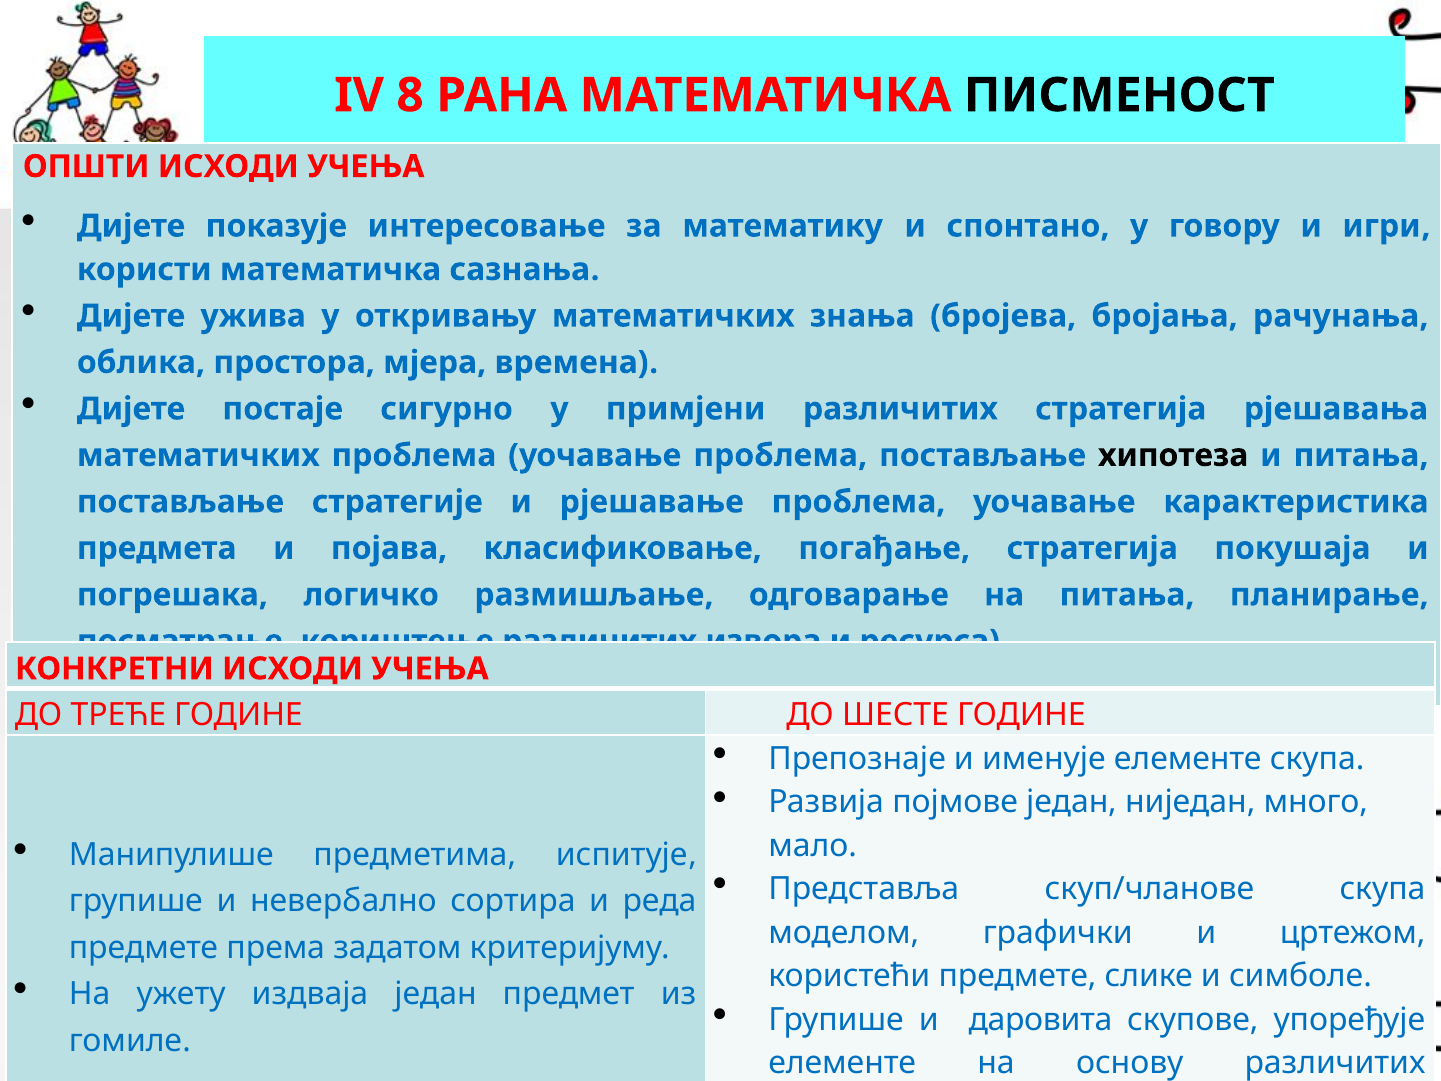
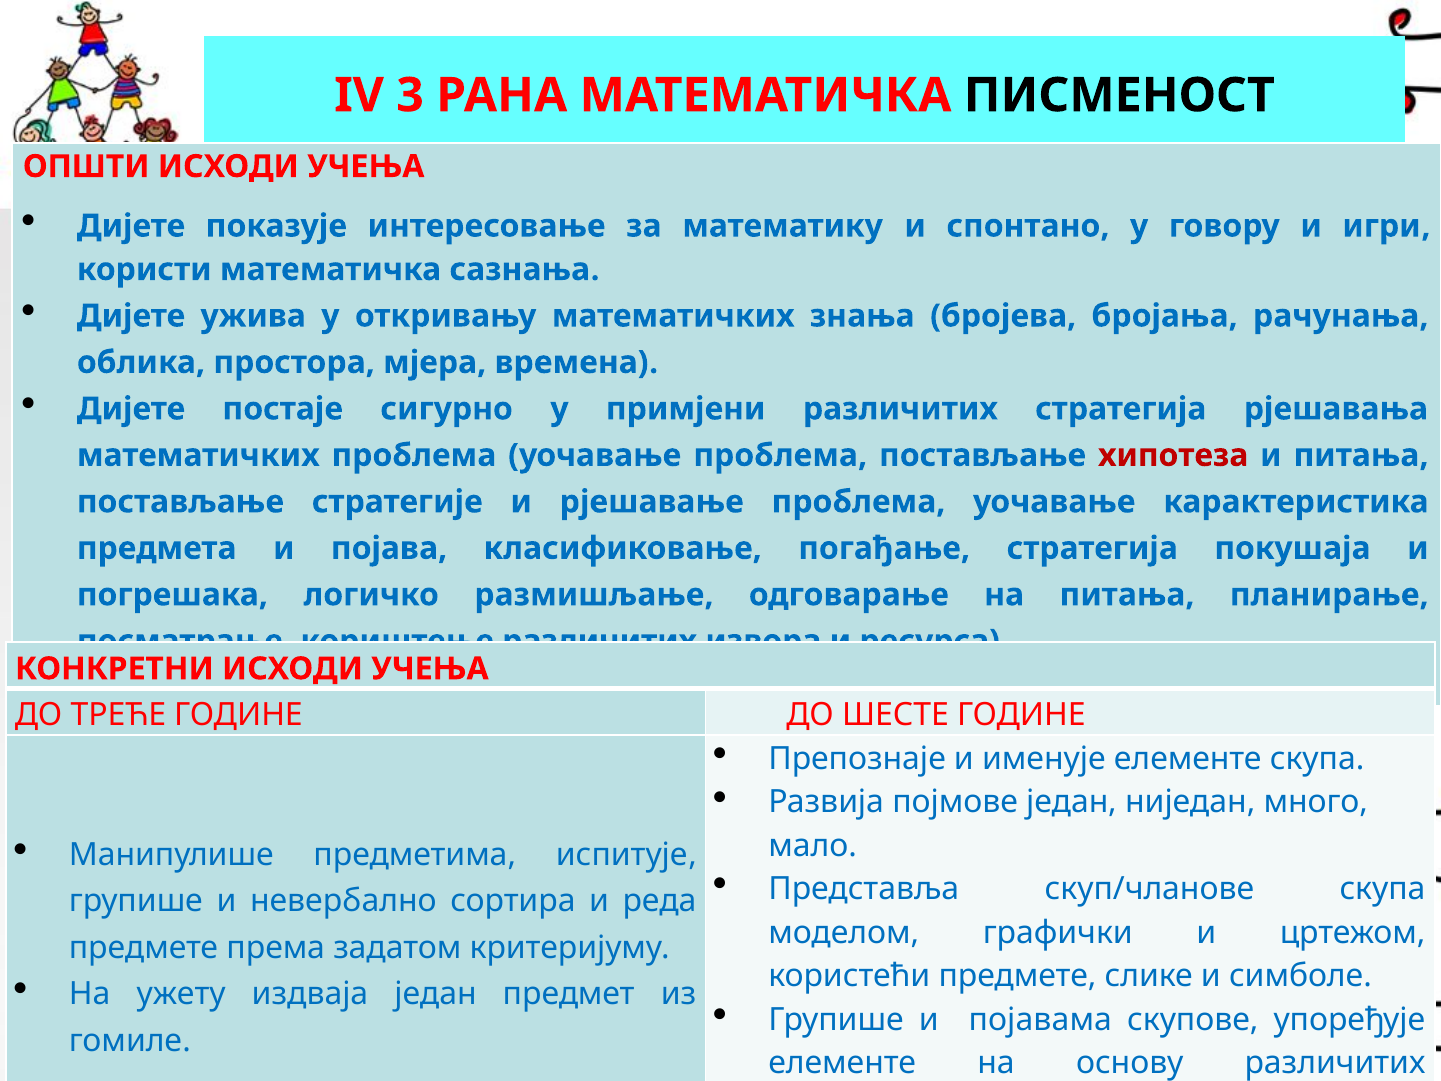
8: 8 -> 3 (410, 95)
хипотеза colour: black -> red (1173, 455)
даровита: даровита -> појавама (1040, 1019)
